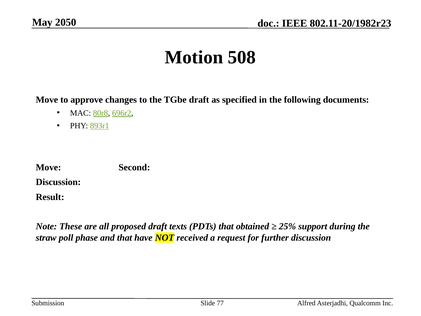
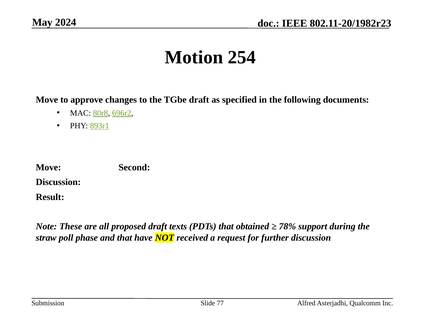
2050: 2050 -> 2024 (66, 22)
508: 508 -> 254 (242, 57)
25%: 25% -> 78% (287, 226)
